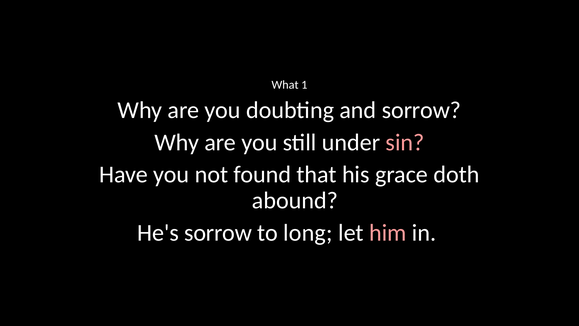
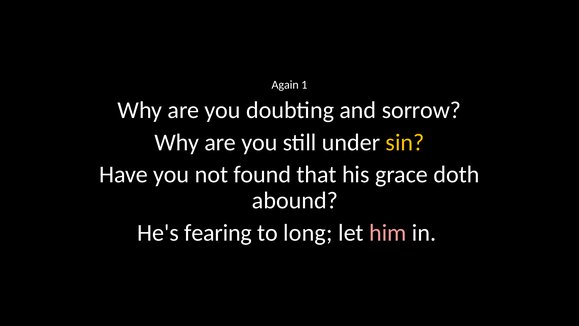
What: What -> Again (285, 85)
sin colour: pink -> yellow (405, 142)
He's sorrow: sorrow -> fearing (218, 232)
